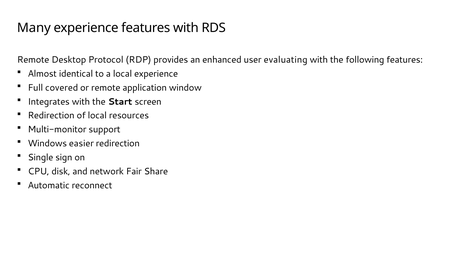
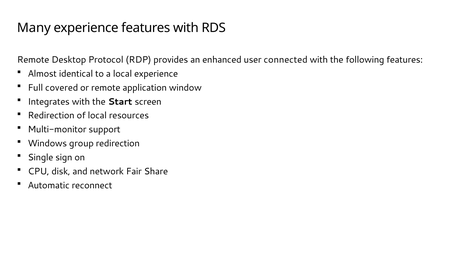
evaluating: evaluating -> connected (286, 60)
easier: easier -> group (81, 143)
